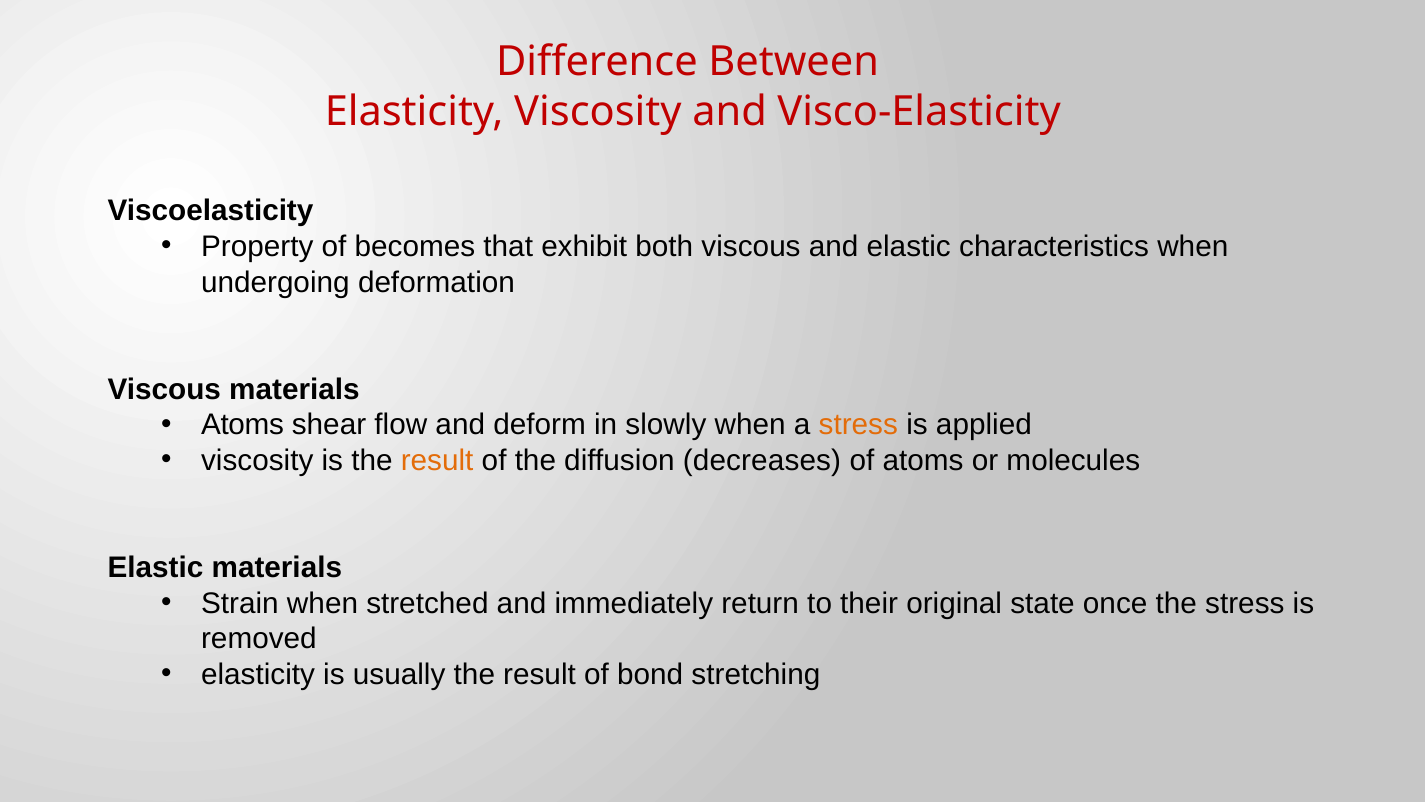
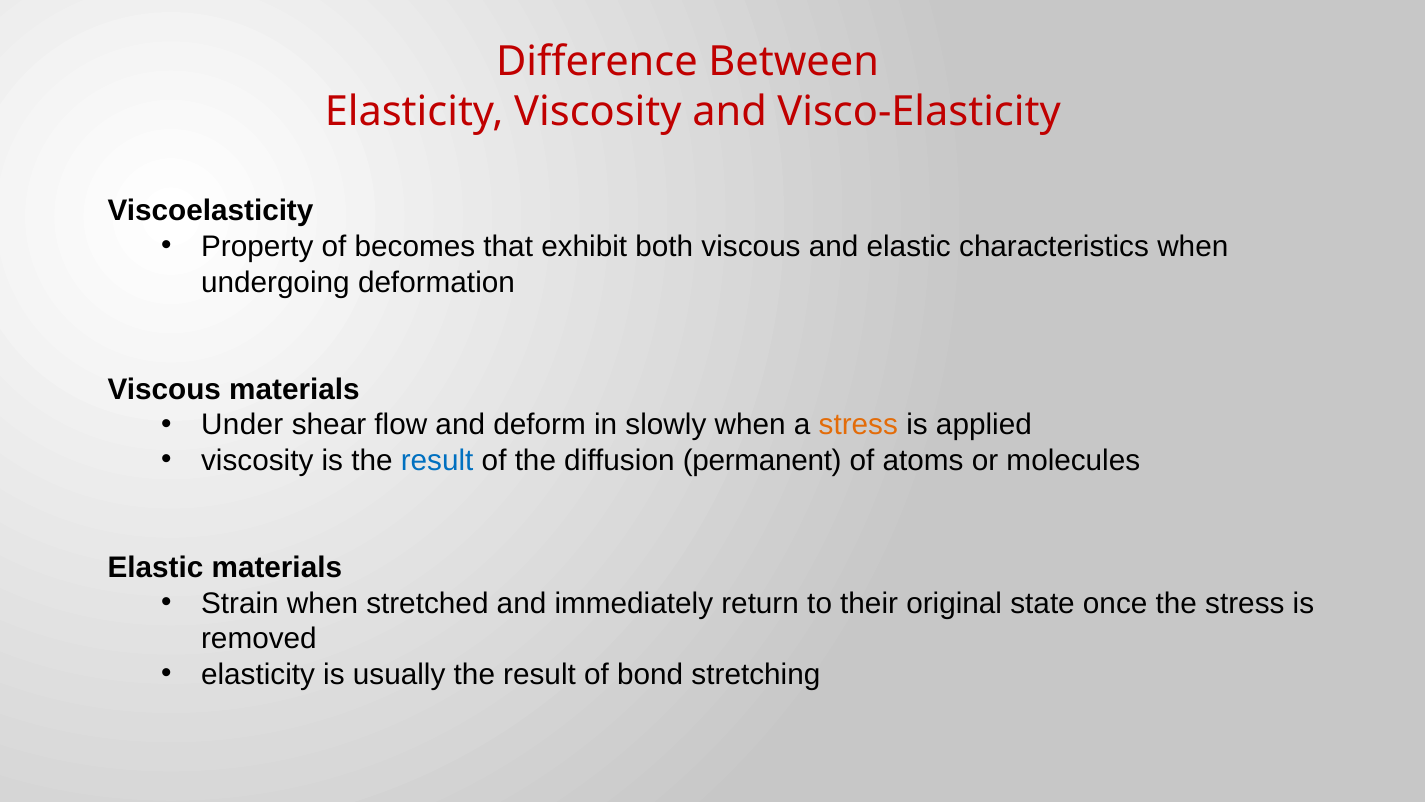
Atoms: Atoms -> Under (242, 425)
result colour: orange -> blue (437, 461)
decreases: decreases -> permanent (762, 461)
